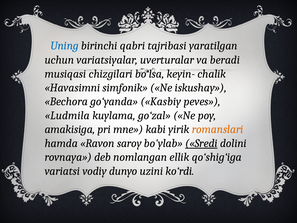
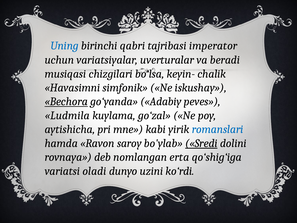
yaratilgan: yaratilgan -> imperator (213, 46)
Bechora underline: none -> present (66, 101)
Kasbiy: Kasbiy -> Adabiy (161, 101)
amakisiga: amakisiga -> aytishicha (70, 129)
romanslari colour: orange -> blue (218, 129)
ellik: ellik -> erta (179, 157)
vodiy: vodiy -> oladi (94, 171)
